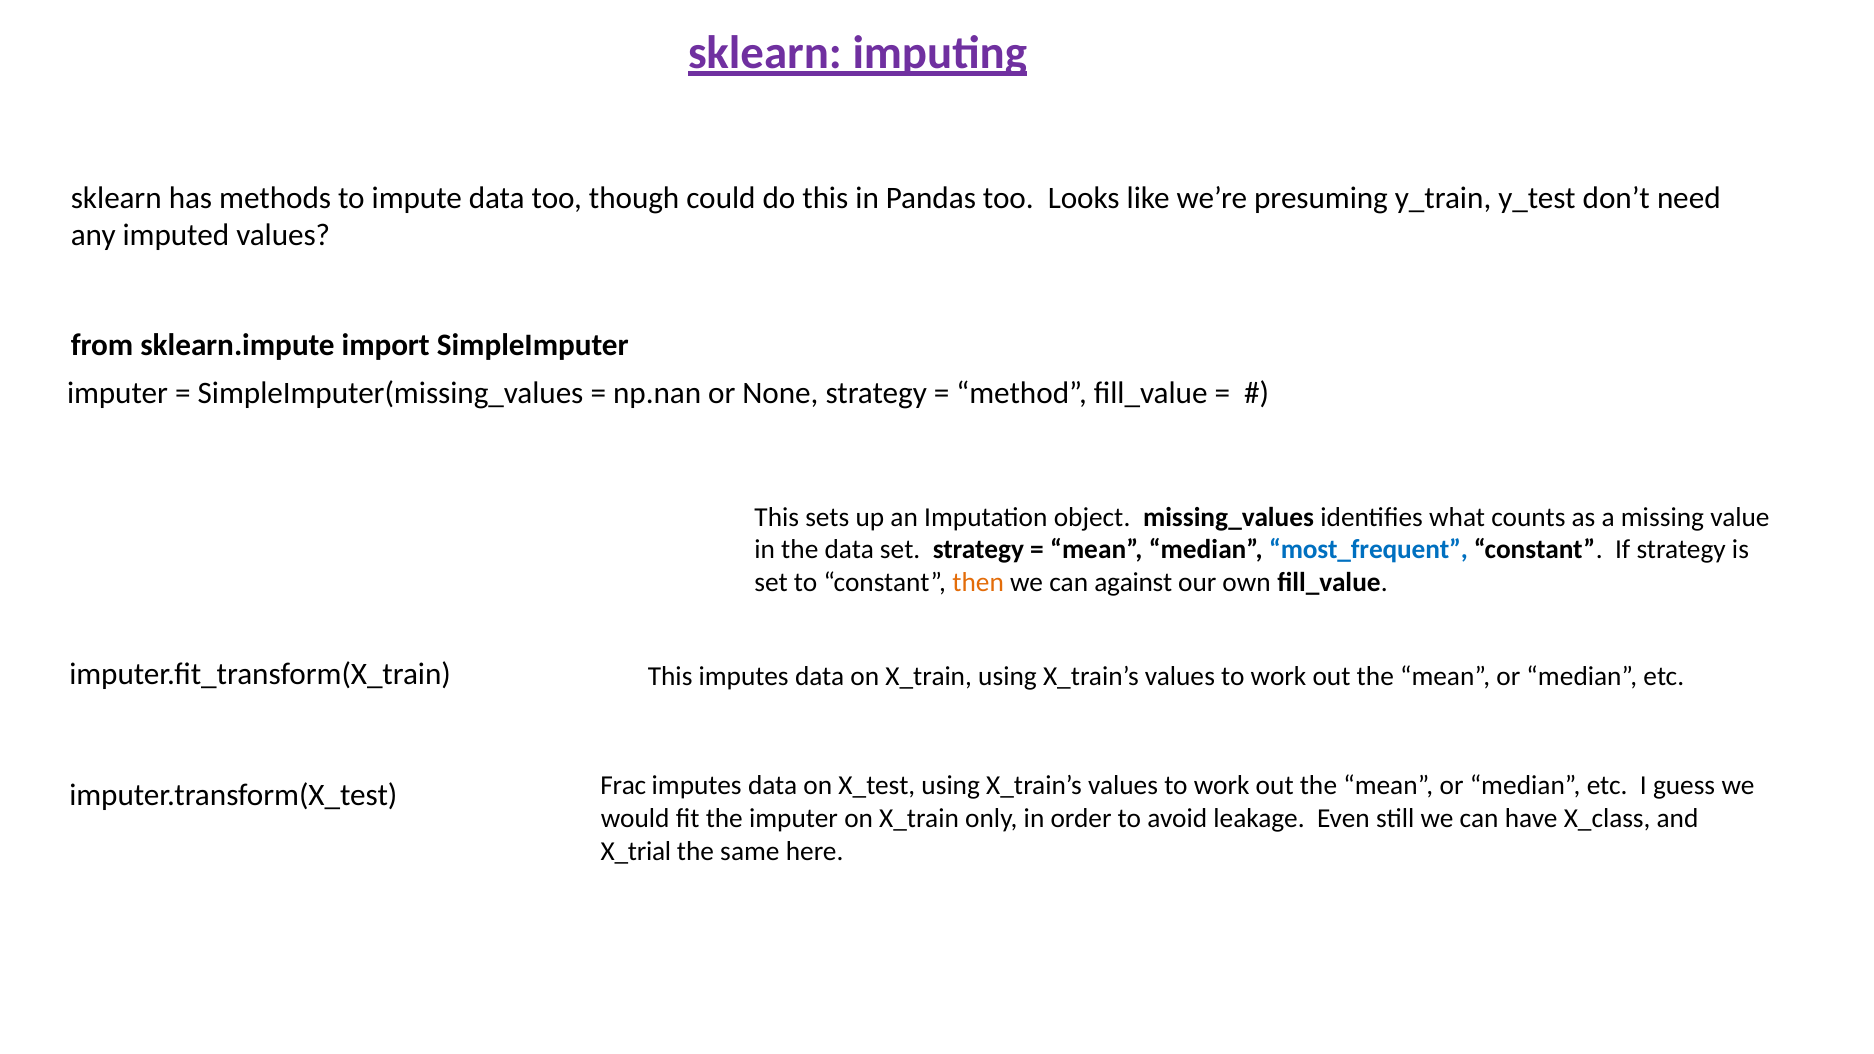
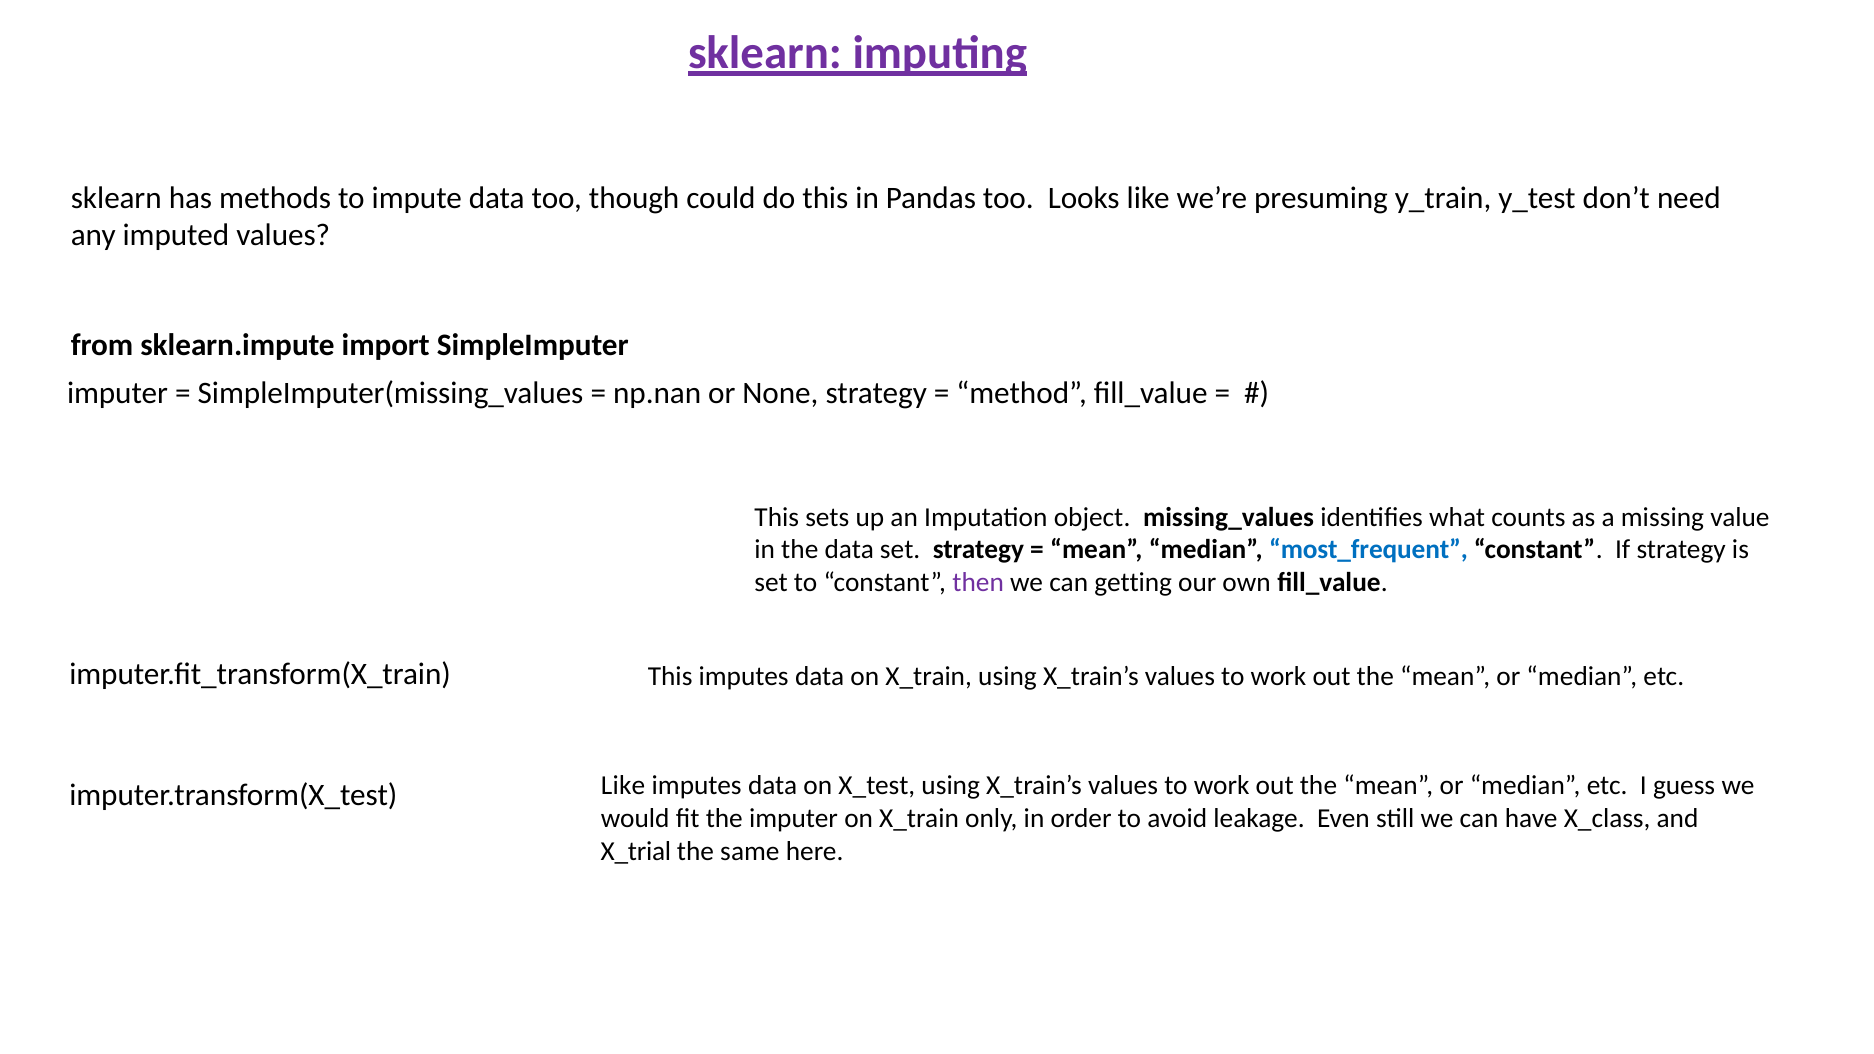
then colour: orange -> purple (978, 583)
against: against -> getting (1133, 583)
Frac: Frac -> Like (623, 786)
